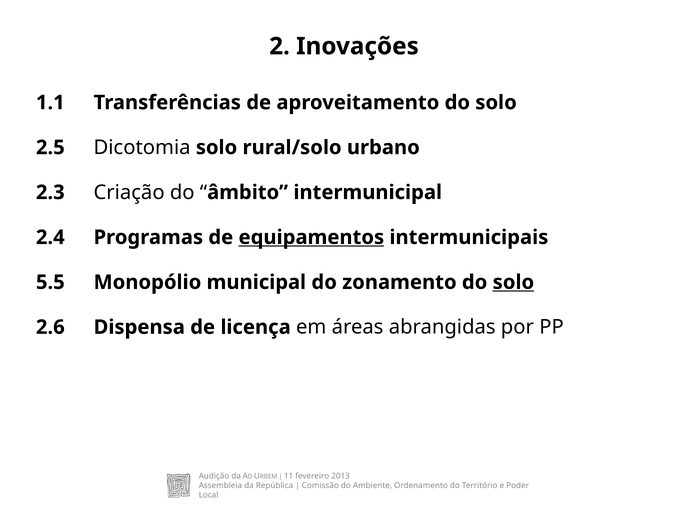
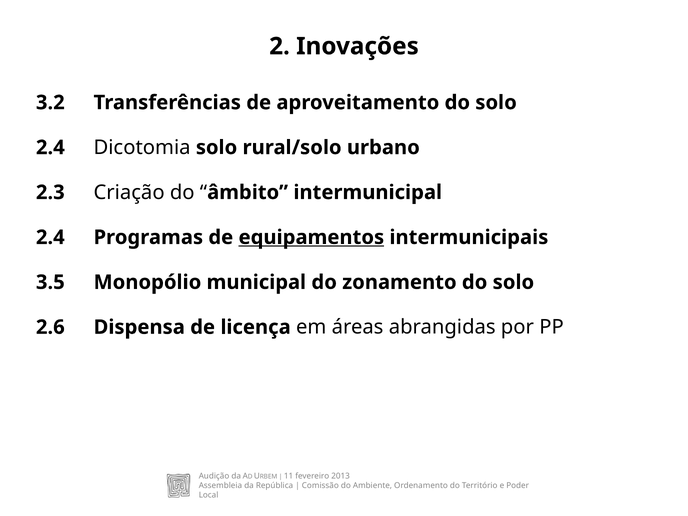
1.1: 1.1 -> 3.2 (50, 103)
2.5: 2.5 -> 2.4 (50, 147)
5.5: 5.5 -> 3.5 (50, 282)
solo underline: present -> none (513, 282)
